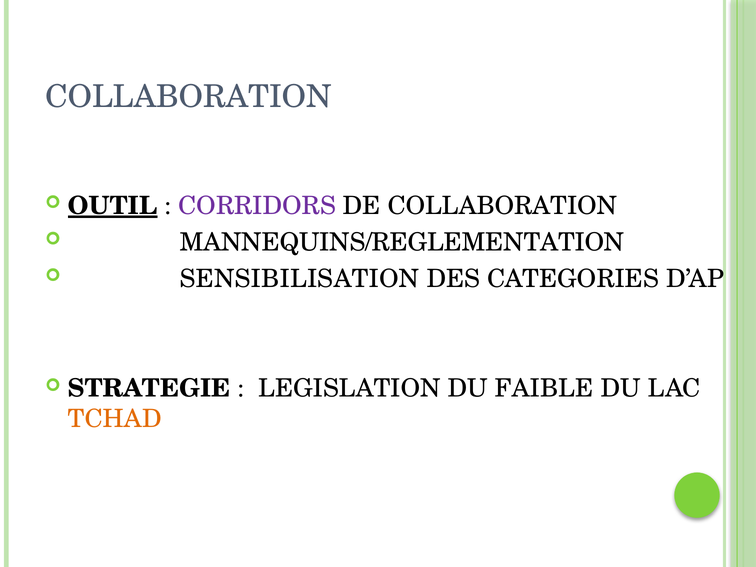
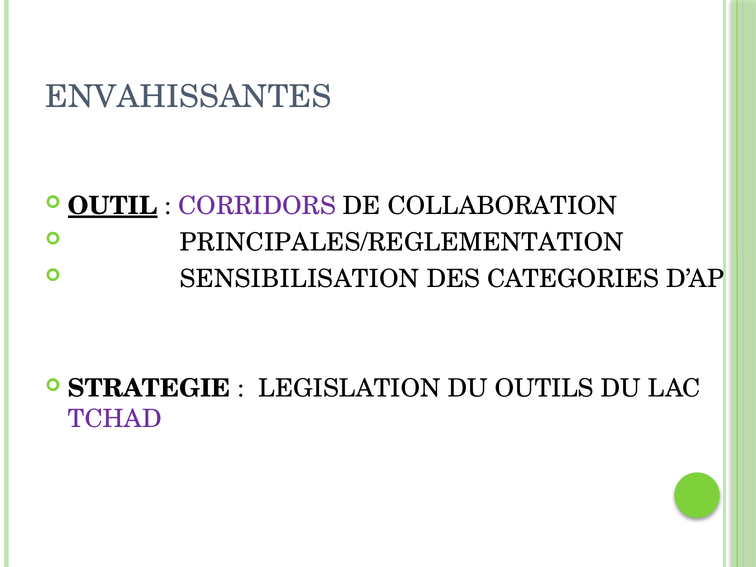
COLLABORATION: COLLABORATION -> ENVAHISSANTES (188, 97)
MANNEQUINS/REGLEMENTATION: MANNEQUINS/REGLEMENTATION -> PRINCIPALES/REGLEMENTATION (402, 242)
FAIBLE: FAIBLE -> OUTILS (544, 389)
TCHAD colour: orange -> purple (115, 419)
